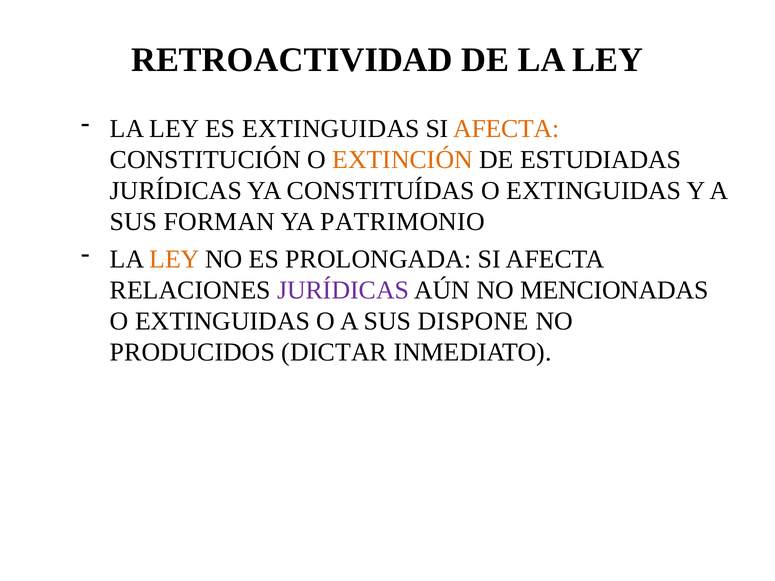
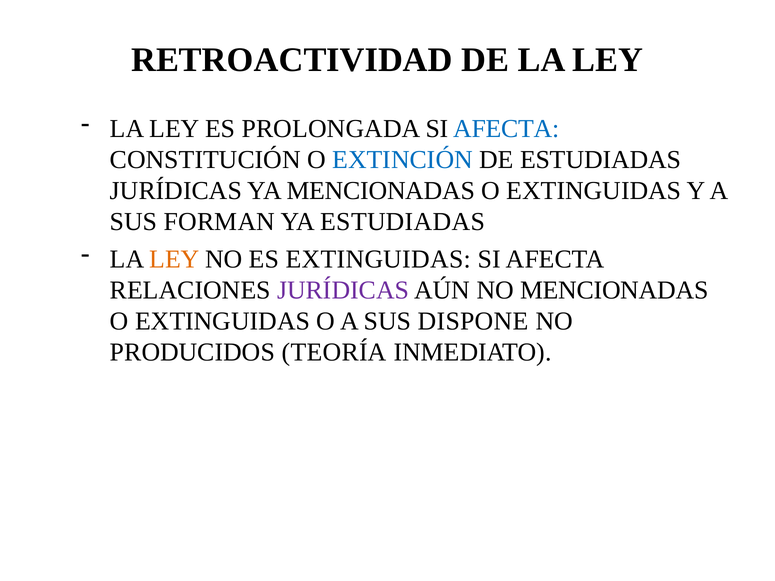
ES EXTINGUIDAS: EXTINGUIDAS -> PROLONGADA (331, 129)
AFECTA colour: orange -> blue (506, 129)
EXTINCIÓN colour: orange -> blue (403, 160)
YA CONSTITUÍDAS: CONSTITUÍDAS -> MENCIONADAS (381, 191)
YA PATRIMONIO: PATRIMONIO -> ESTUDIADAS (403, 222)
ES PROLONGADA: PROLONGADA -> EXTINGUIDAS (378, 259)
DICTAR: DICTAR -> TEORÍA (334, 352)
